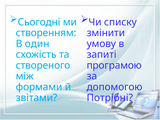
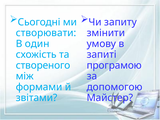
списку: списку -> запиту (120, 22)
створенням: створенням -> створювати (46, 33)
Потрібні: Потрібні -> Майстер (110, 98)
